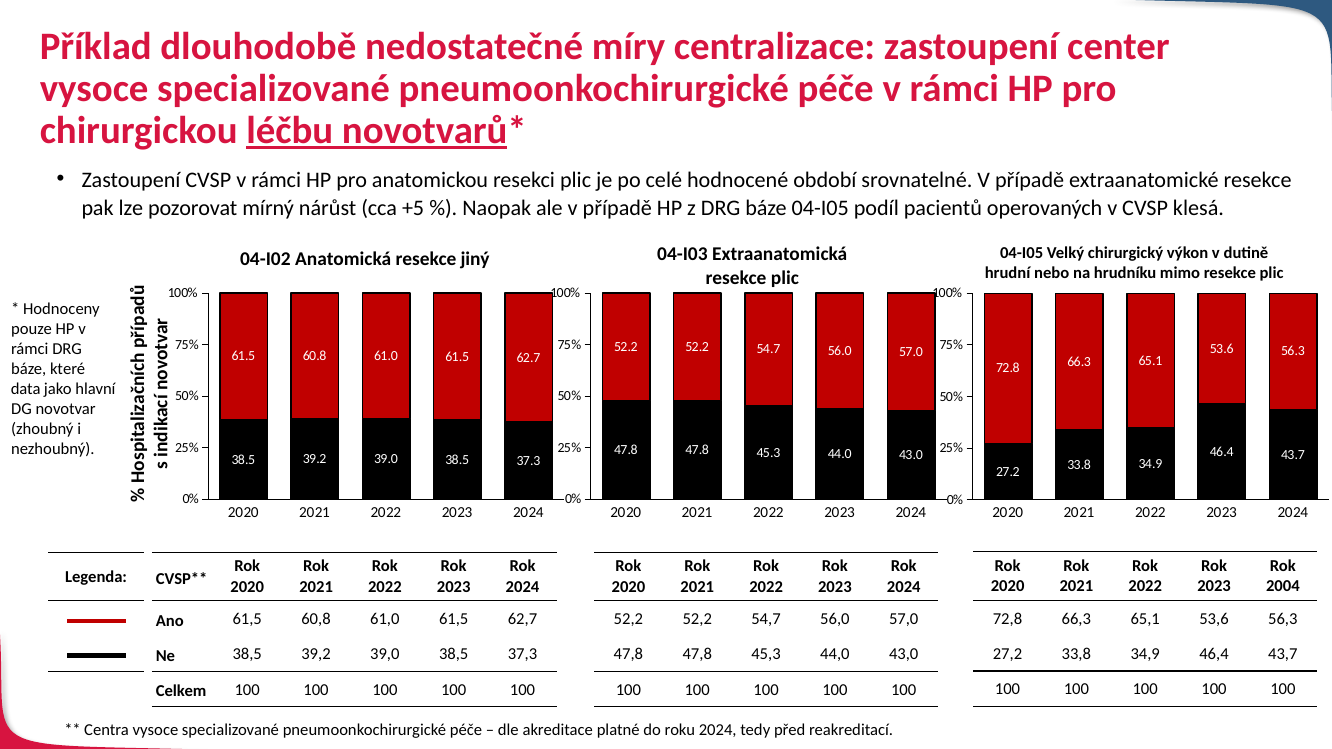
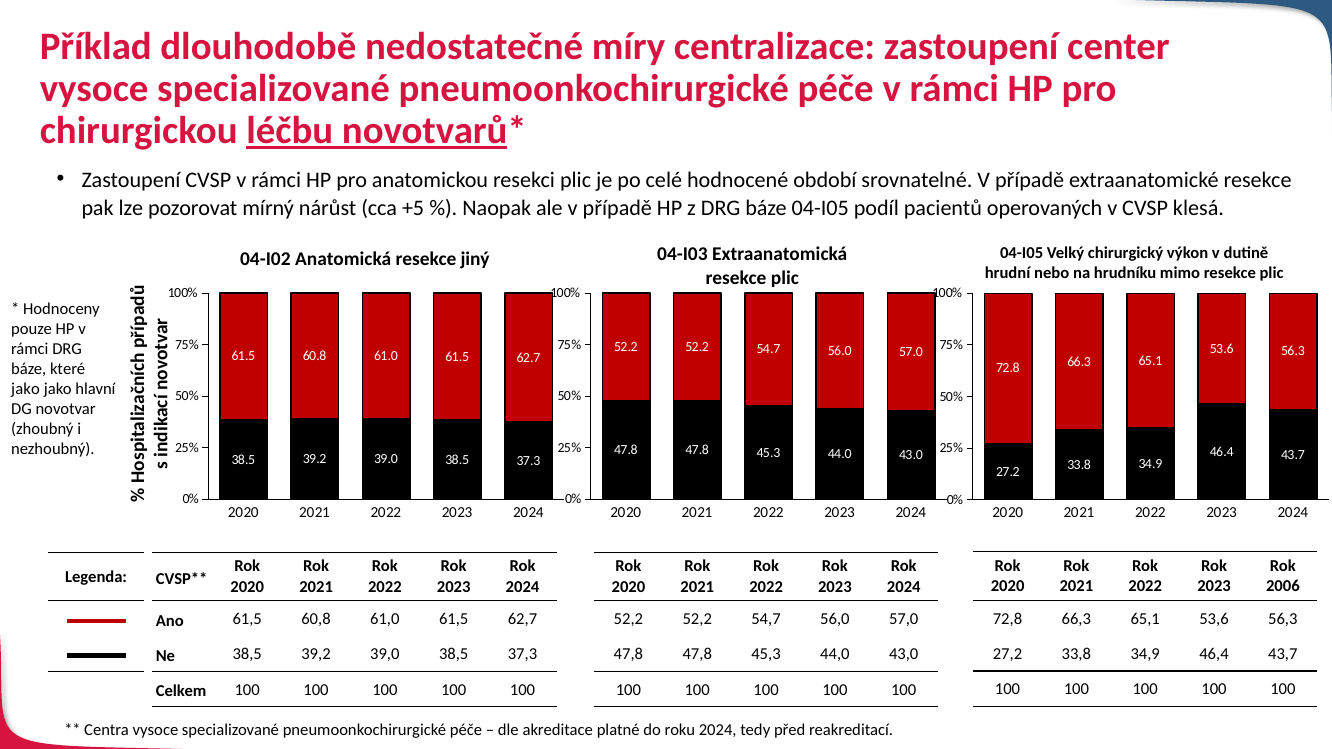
data: data -> jako (26, 389)
2004: 2004 -> 2006 (1283, 586)
